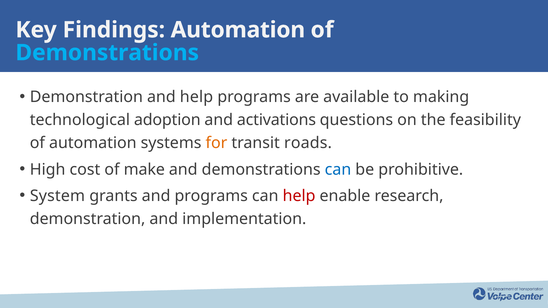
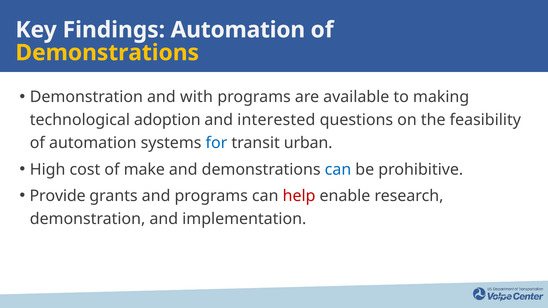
Demonstrations colour: light blue -> yellow (107, 53)
and help: help -> with (196, 97)
activations: activations -> interested (276, 120)
for colour: orange -> blue (216, 143)
roads: roads -> urban (308, 143)
System: System -> Provide (58, 196)
